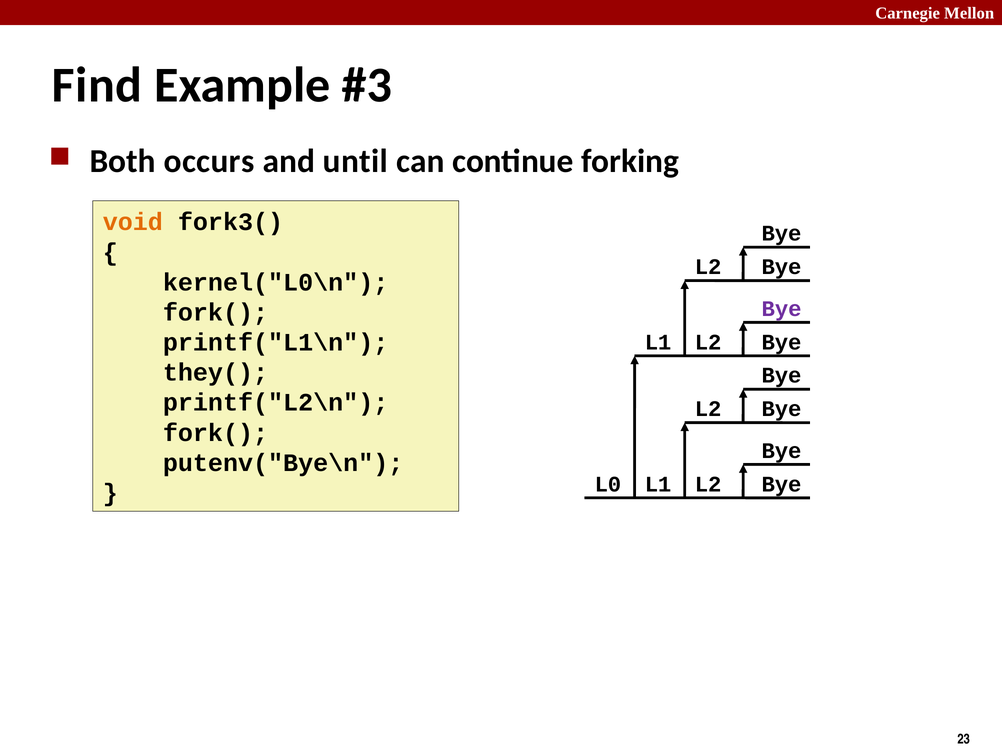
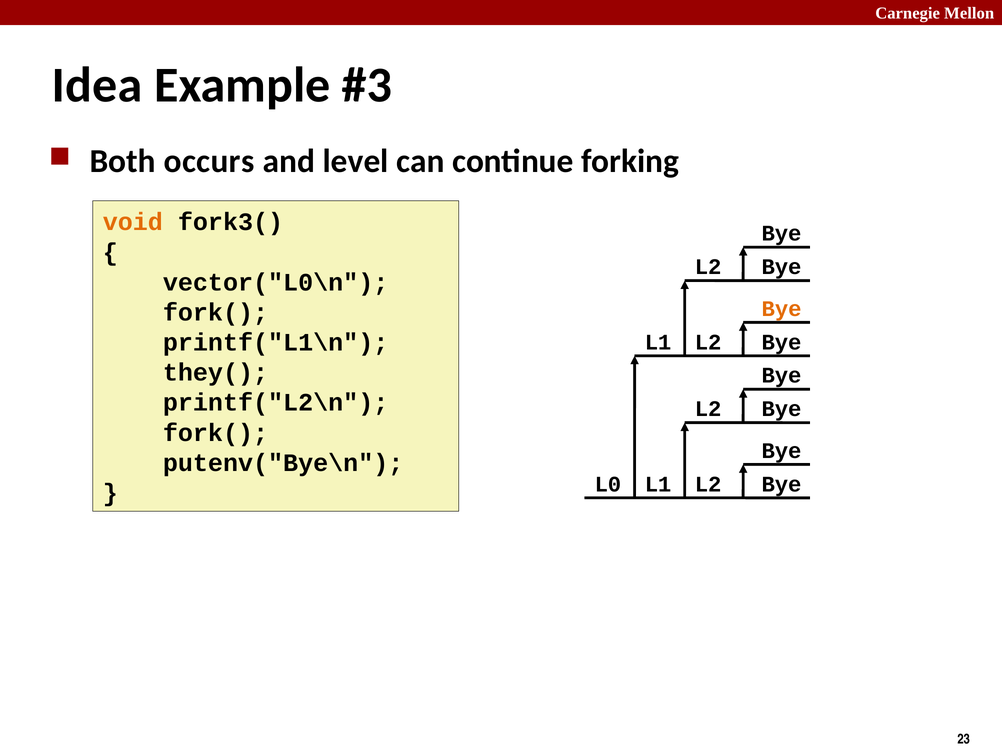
Find: Find -> Idea (97, 85)
until: until -> level (356, 161)
kernel("L0\n: kernel("L0\n -> vector("L0\n (276, 282)
Bye colour: purple -> orange (782, 309)
